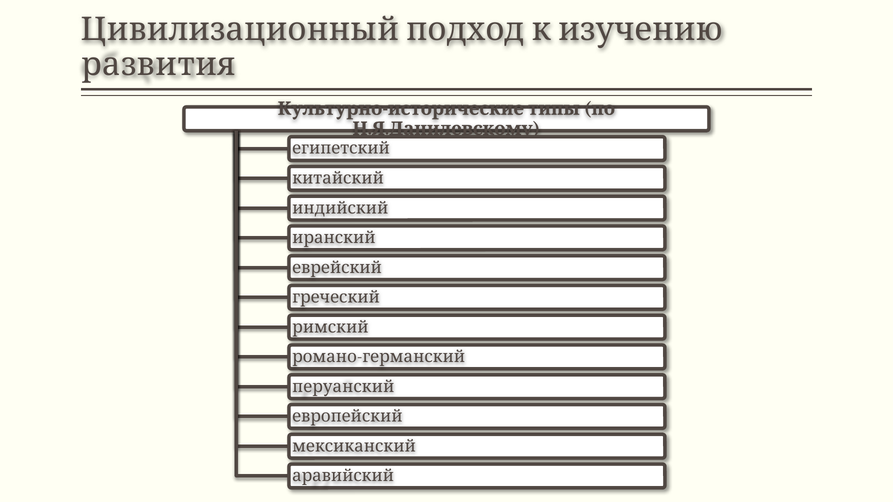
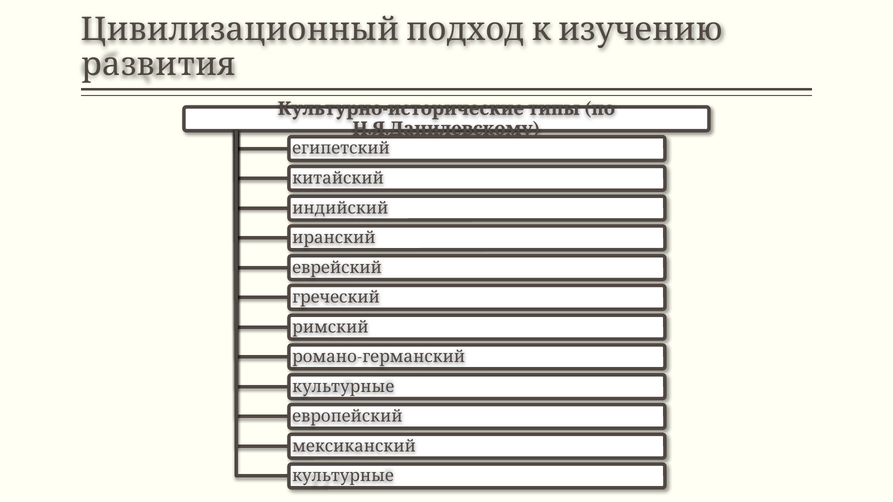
перуанский: перуанский -> культурные (343, 387)
аравийский: аравийский -> культурные (343, 476)
